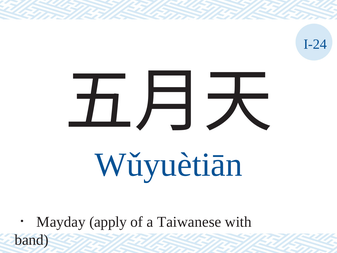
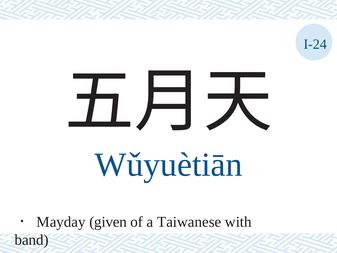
apply: apply -> given (108, 222)
